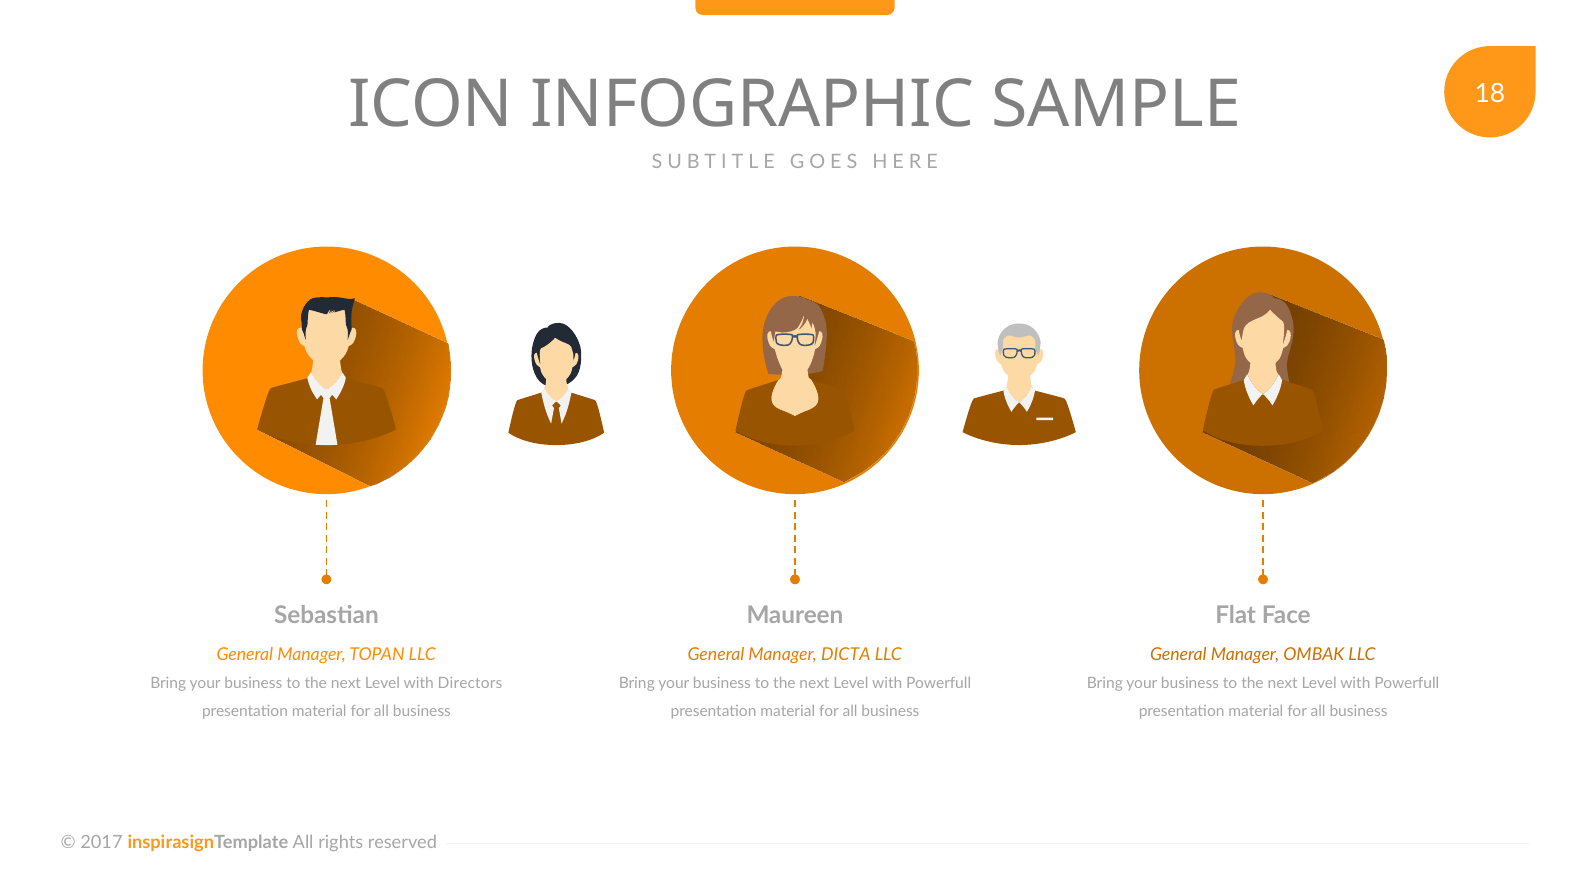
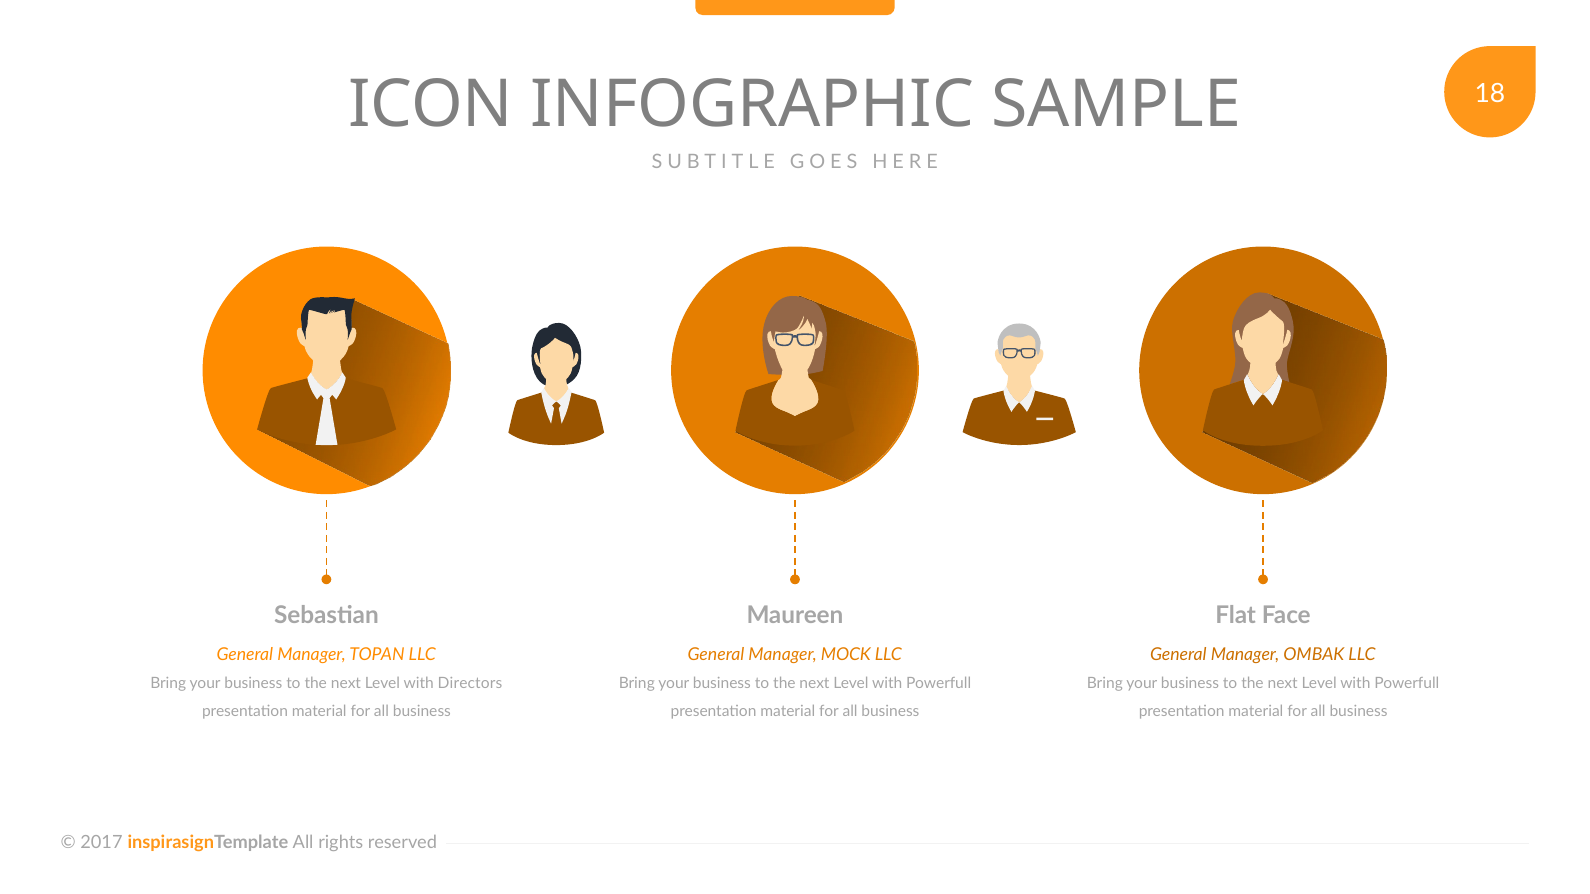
DICTA: DICTA -> MOCK (846, 655)
